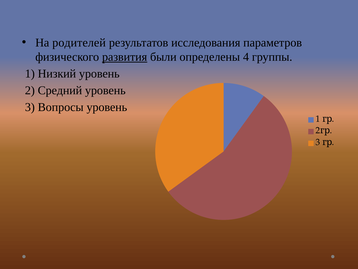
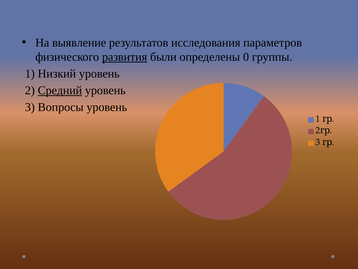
родителей: родителей -> выявление (79, 43)
4: 4 -> 0 (246, 57)
Средний underline: none -> present (60, 90)
